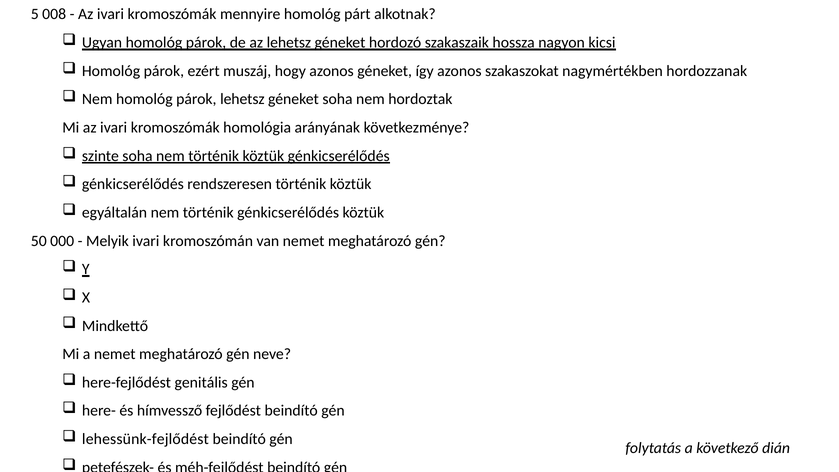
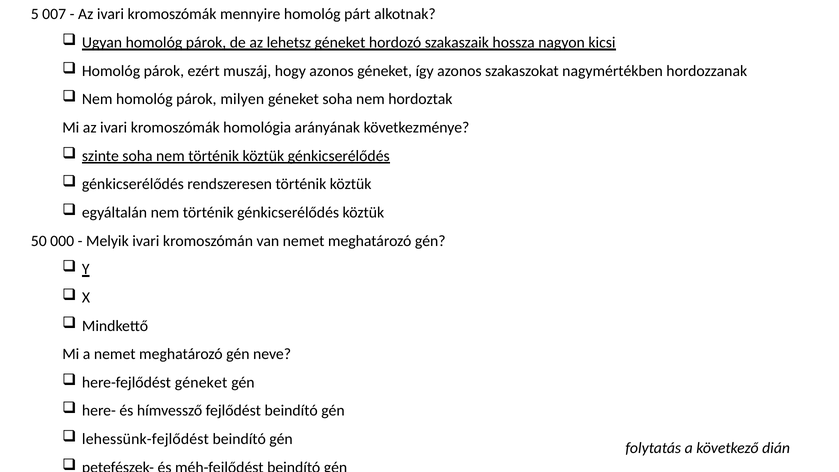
008: 008 -> 007 (54, 14)
párok lehetsz: lehetsz -> milyen (242, 99)
here-fejlődést genitális: genitális -> géneket (201, 382)
